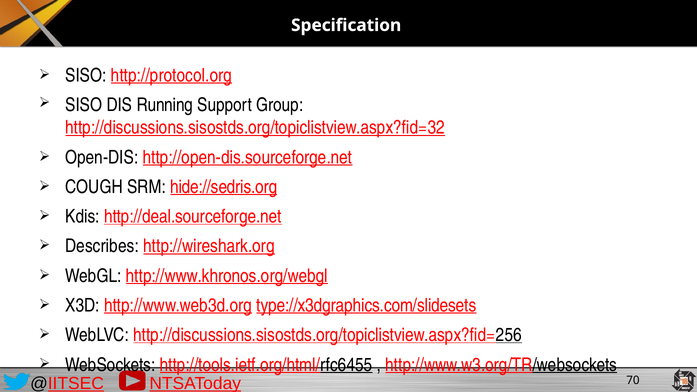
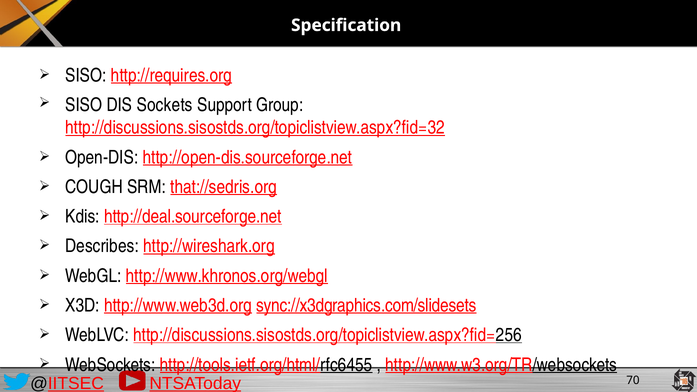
http://protocol.org: http://protocol.org -> http://requires.org (171, 75)
Running: Running -> Sockets (165, 105)
hide://sedris.org: hide://sedris.org -> that://sedris.org (224, 187)
type://x3dgraphics.com/slidesets: type://x3dgraphics.com/slidesets -> sync://x3dgraphics.com/slidesets (366, 306)
